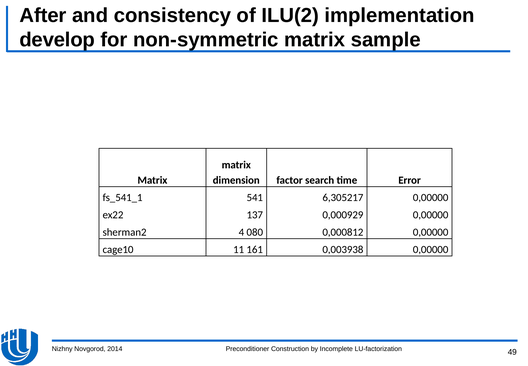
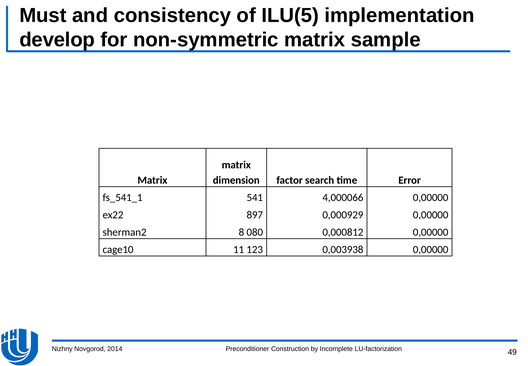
After: After -> Must (43, 15)
ILU(2: ILU(2 -> ILU(5 (290, 15)
6,305217: 6,305217 -> 4,000066 (343, 197)
137: 137 -> 897 (255, 215)
4: 4 -> 8 (241, 232)
161: 161 -> 123 (255, 249)
